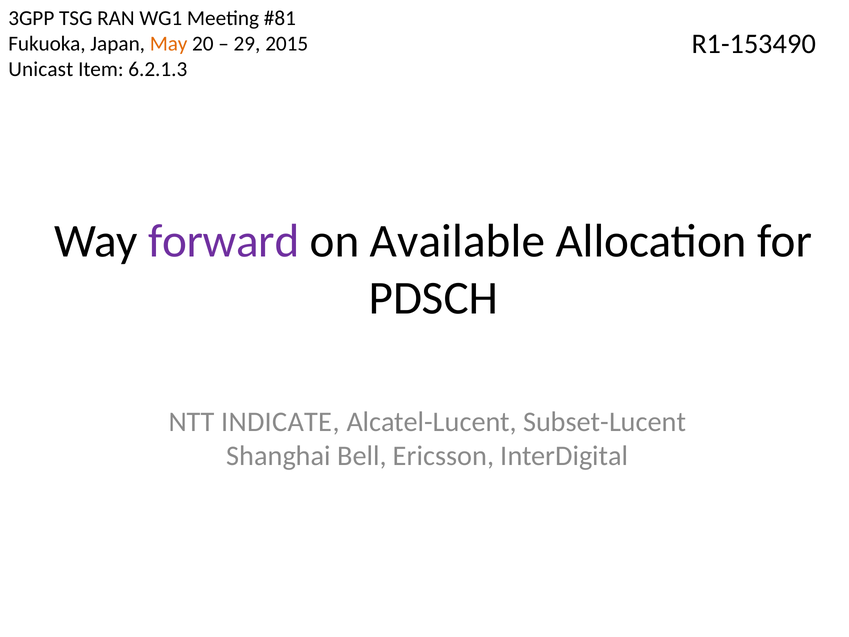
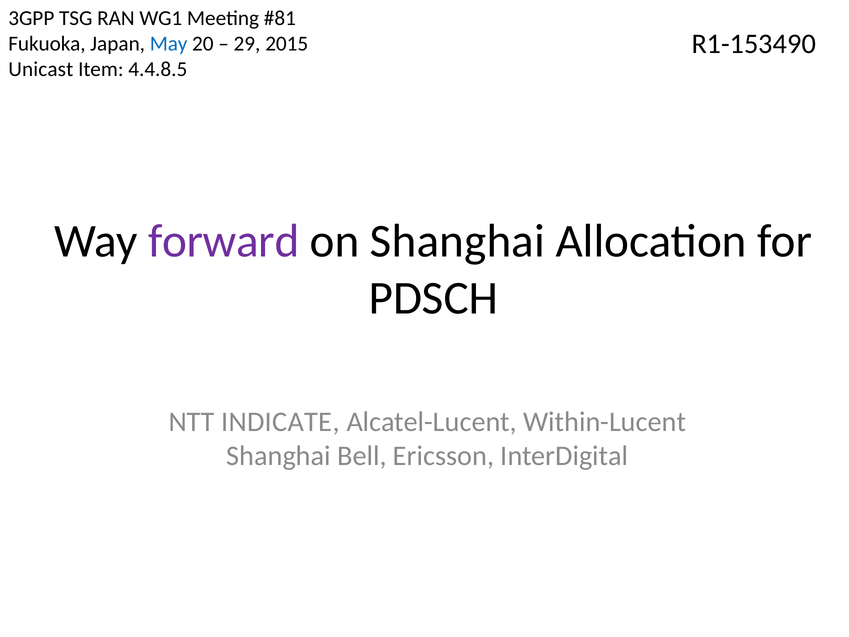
May colour: orange -> blue (169, 44)
6.2.1.3: 6.2.1.3 -> 4.4.8.5 (158, 69)
on Available: Available -> Shanghai (457, 241)
Subset-Lucent: Subset-Lucent -> Within-Lucent (605, 422)
